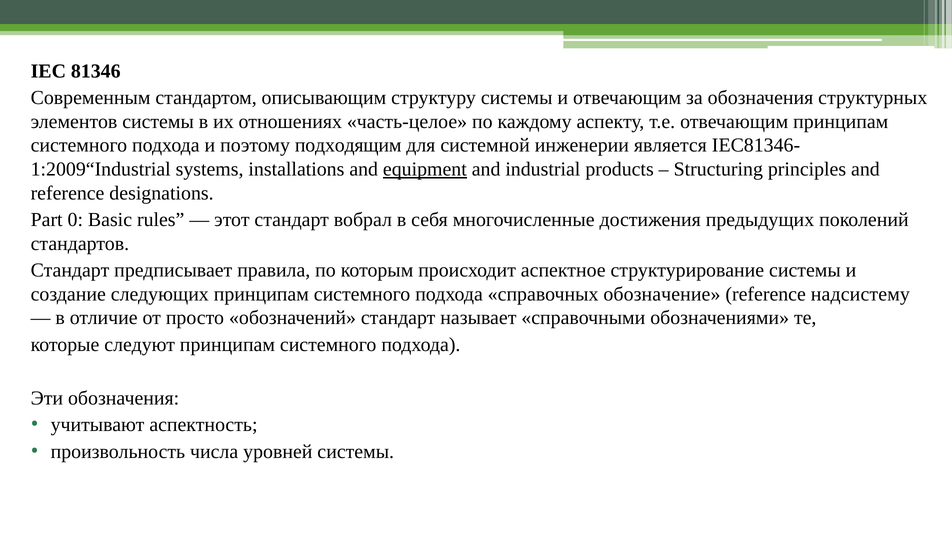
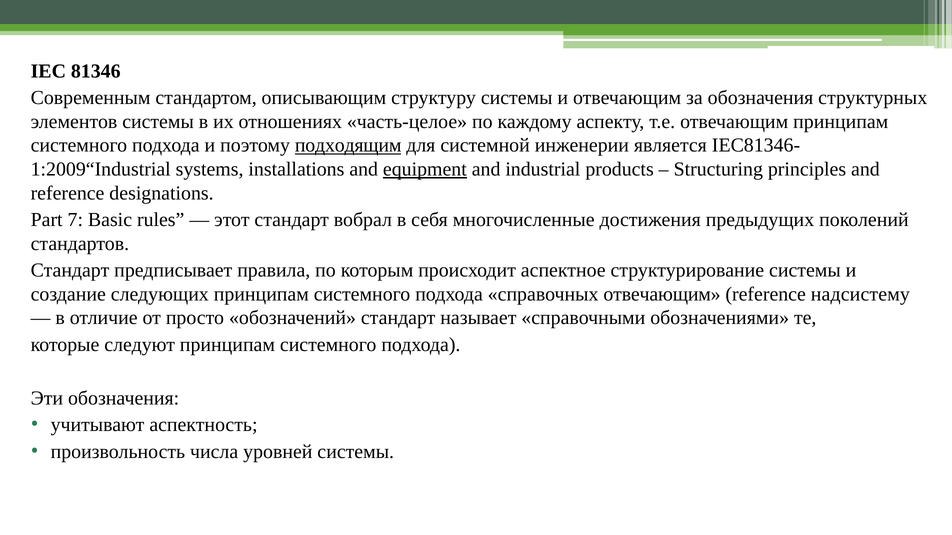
подходящим underline: none -> present (348, 146)
0: 0 -> 7 (75, 220)
справочных обозначение: обозначение -> отвечающим (662, 294)
